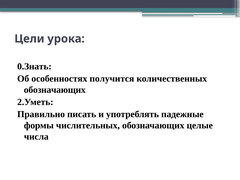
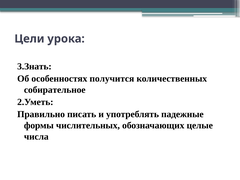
0.Знать: 0.Знать -> 3.Знать (34, 66)
обозначающих: обозначающих -> собирательное (55, 90)
